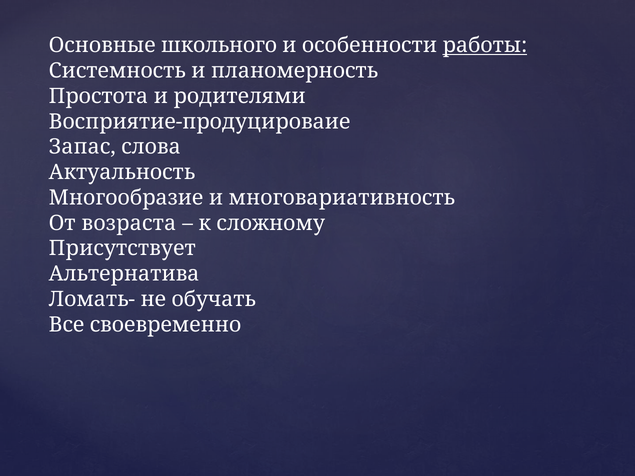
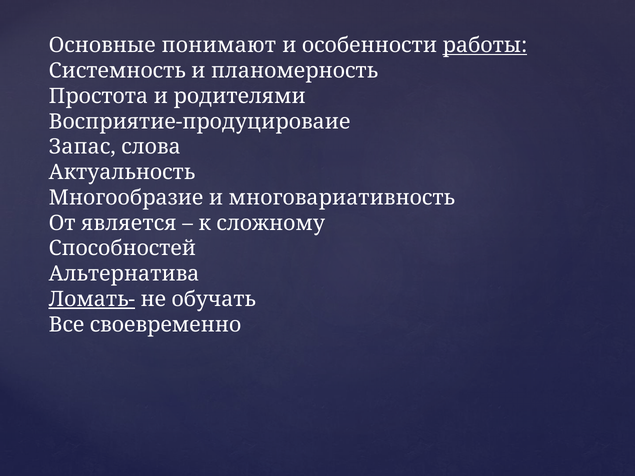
школьного: школьного -> понимают (219, 45)
возраста: возраста -> является (129, 223)
Присутствует: Присутствует -> Способностей (122, 249)
Ломать- underline: none -> present (92, 299)
